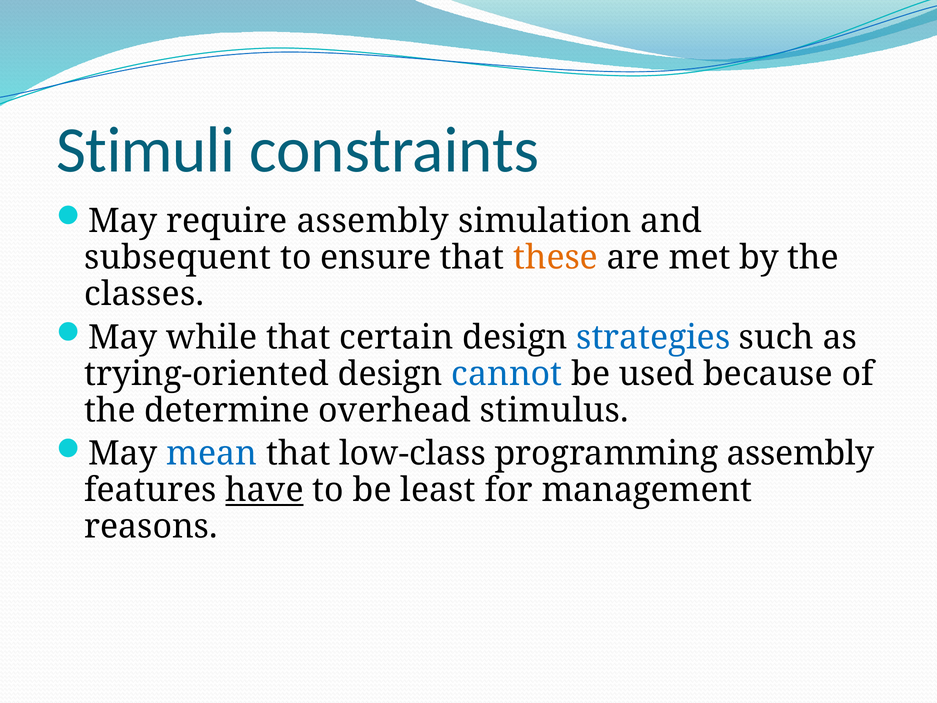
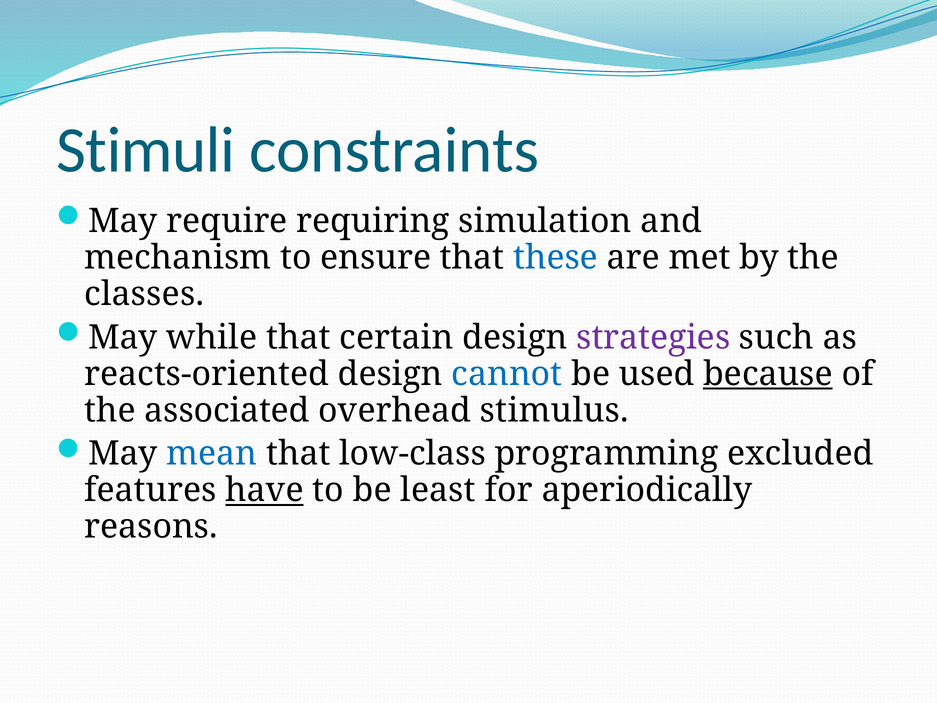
require assembly: assembly -> requiring (373, 221)
subsequent: subsequent -> mechanism (178, 257)
these colour: orange -> blue (556, 257)
strategies colour: blue -> purple (653, 337)
trying-oriented: trying-oriented -> reacts-oriented (207, 374)
because underline: none -> present (768, 374)
determine: determine -> associated (227, 410)
programming assembly: assembly -> excluded (800, 454)
management: management -> aperiodically (647, 490)
